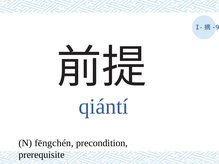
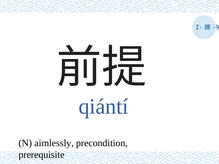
fēngchén: fēngchén -> aimlessly (54, 143)
